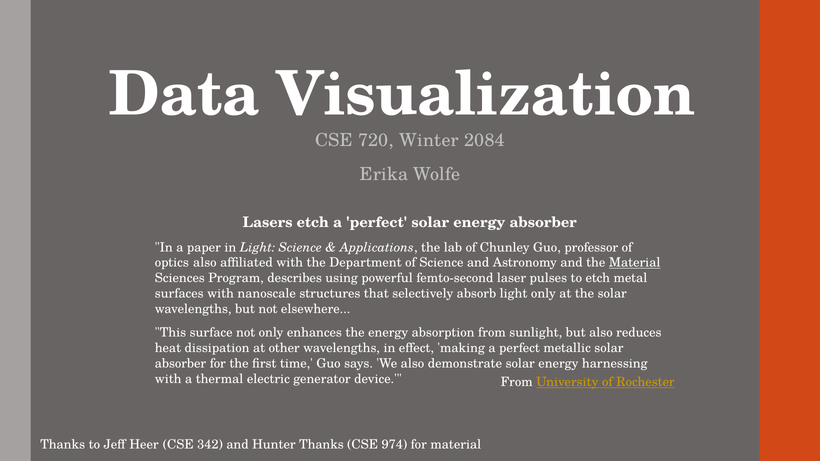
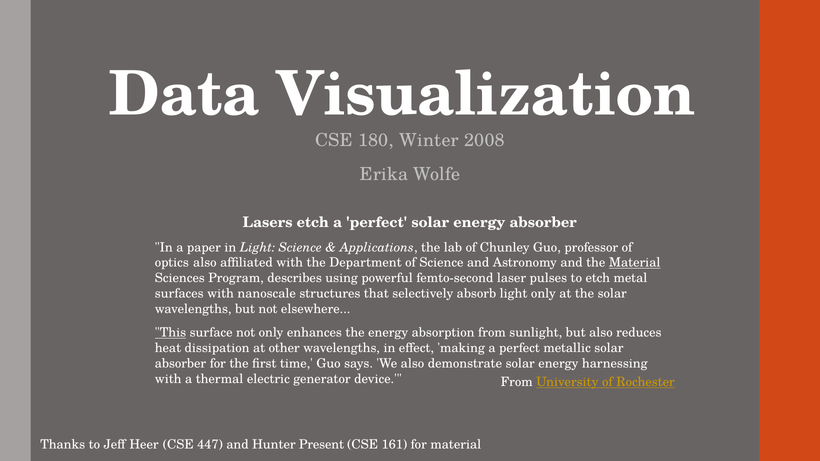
720: 720 -> 180 (376, 140)
2084: 2084 -> 2008 (485, 140)
This underline: none -> present (170, 333)
342: 342 -> 447 (210, 445)
Hunter Thanks: Thanks -> Present (321, 445)
974: 974 -> 161 (394, 445)
